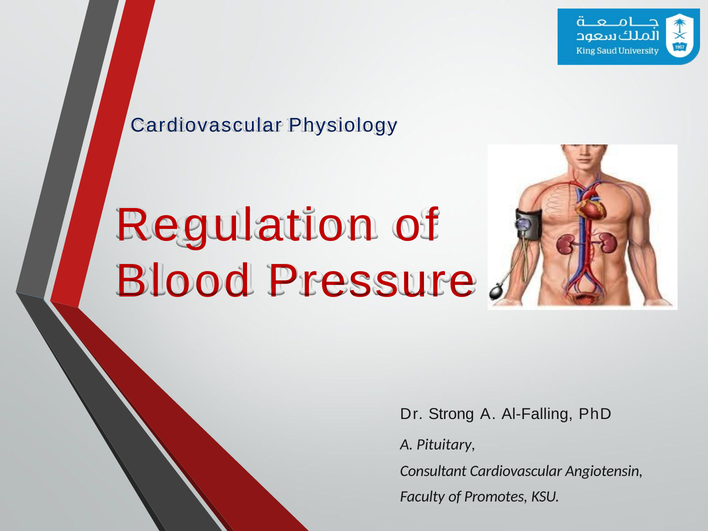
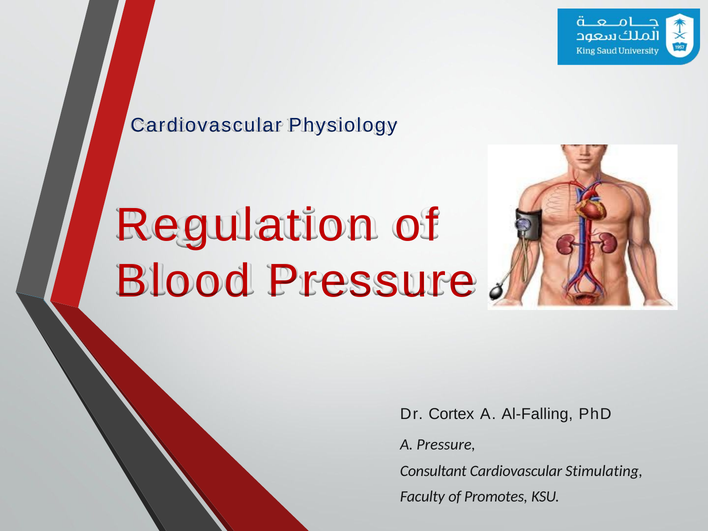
Strong: Strong -> Cortex (451, 414)
A Pituitary: Pituitary -> Pressure (446, 444)
Angiotensin: Angiotensin -> Stimulating (604, 471)
